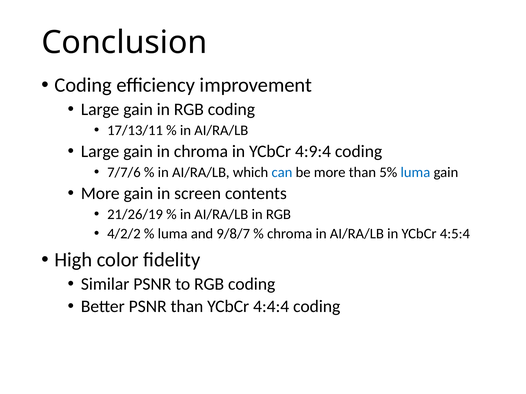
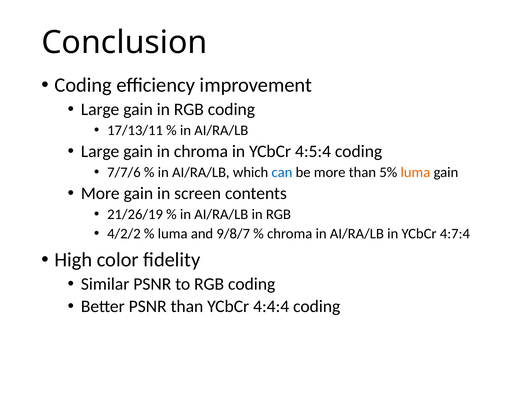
4:9:4: 4:9:4 -> 4:5:4 (313, 152)
luma colour: blue -> orange (415, 173)
4:5:4: 4:5:4 -> 4:7:4 (455, 234)
